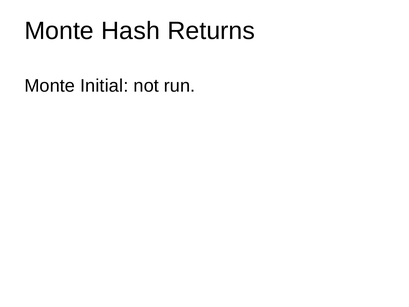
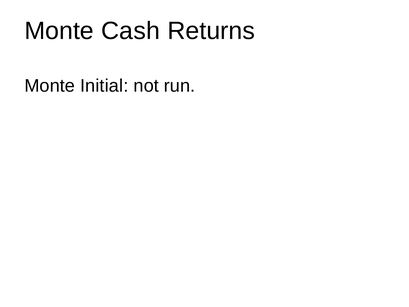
Hash: Hash -> Cash (131, 31)
